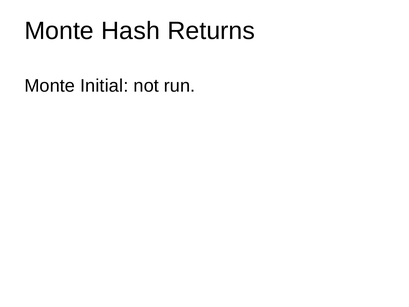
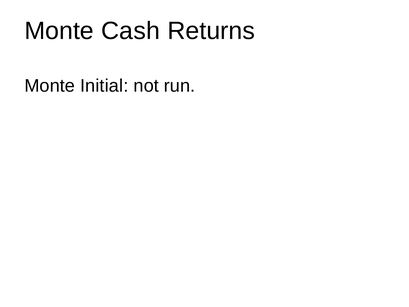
Hash: Hash -> Cash (131, 31)
